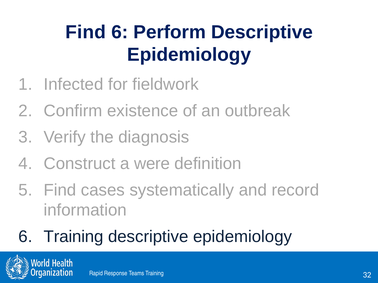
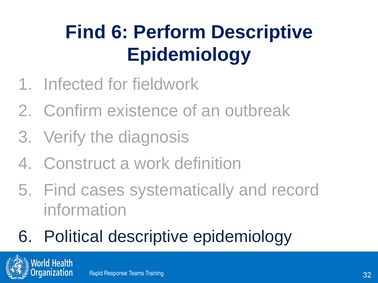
were: were -> work (152, 164)
6 Training: Training -> Political (73, 237)
